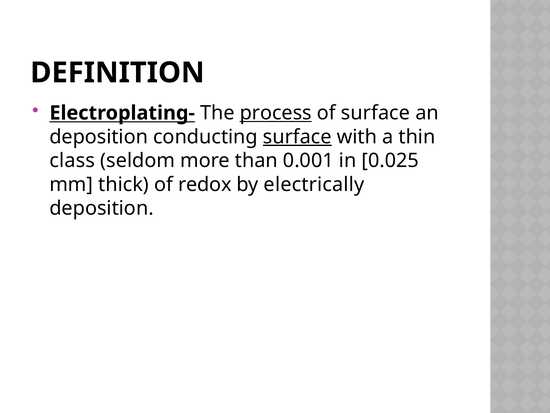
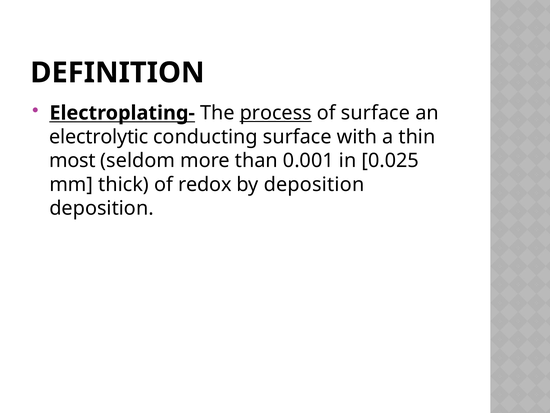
deposition: deposition -> electrolytic (99, 137)
surface underline: present -> none (297, 137)
class: class -> most (72, 160)
by electrically: electrically -> deposition (314, 184)
